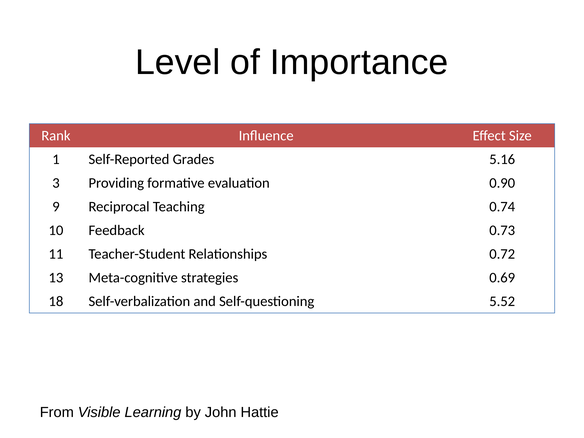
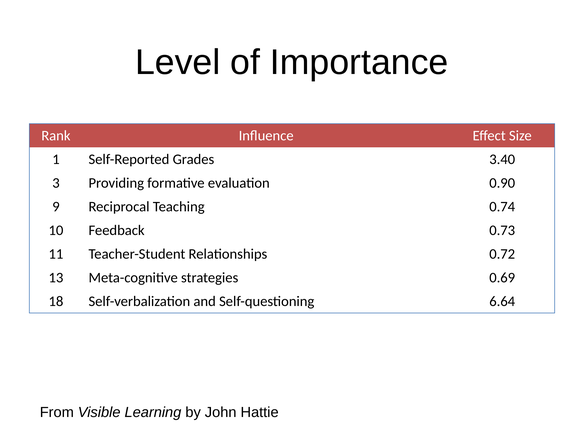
5.16: 5.16 -> 3.40 (502, 159)
5.52: 5.52 -> 6.64 (502, 301)
